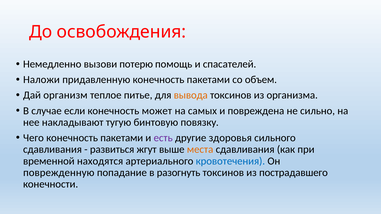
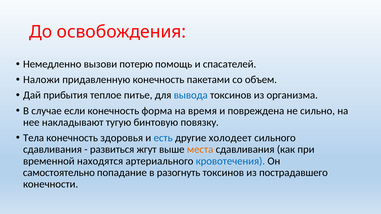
организм: организм -> прибытия (66, 95)
вывода colour: orange -> blue (191, 95)
может: может -> форма (157, 111)
самых: самых -> время (202, 111)
Чего: Чего -> Тела (34, 138)
пакетами: пакетами -> здоровья (122, 138)
есть colour: purple -> blue (163, 138)
здоровья: здоровья -> холодеет (230, 138)
поврежденную: поврежденную -> самостоятельно (59, 173)
